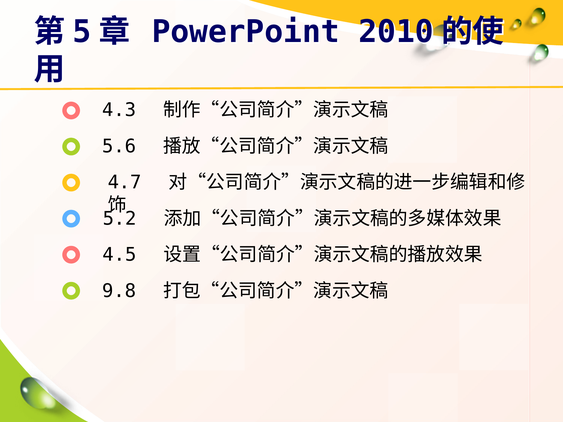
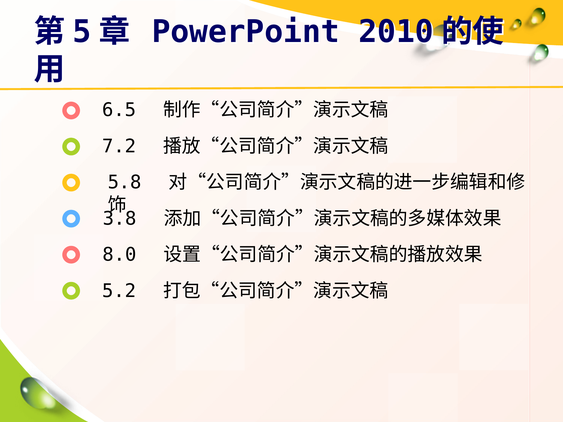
4.3: 4.3 -> 6.5 (119, 110)
5.6: 5.6 -> 7.2 (119, 146)
4.7: 4.7 -> 5.8 (125, 183)
5.2: 5.2 -> 3.8 (120, 219)
4.5: 4.5 -> 8.0 (120, 255)
9.8: 9.8 -> 5.2 (119, 291)
